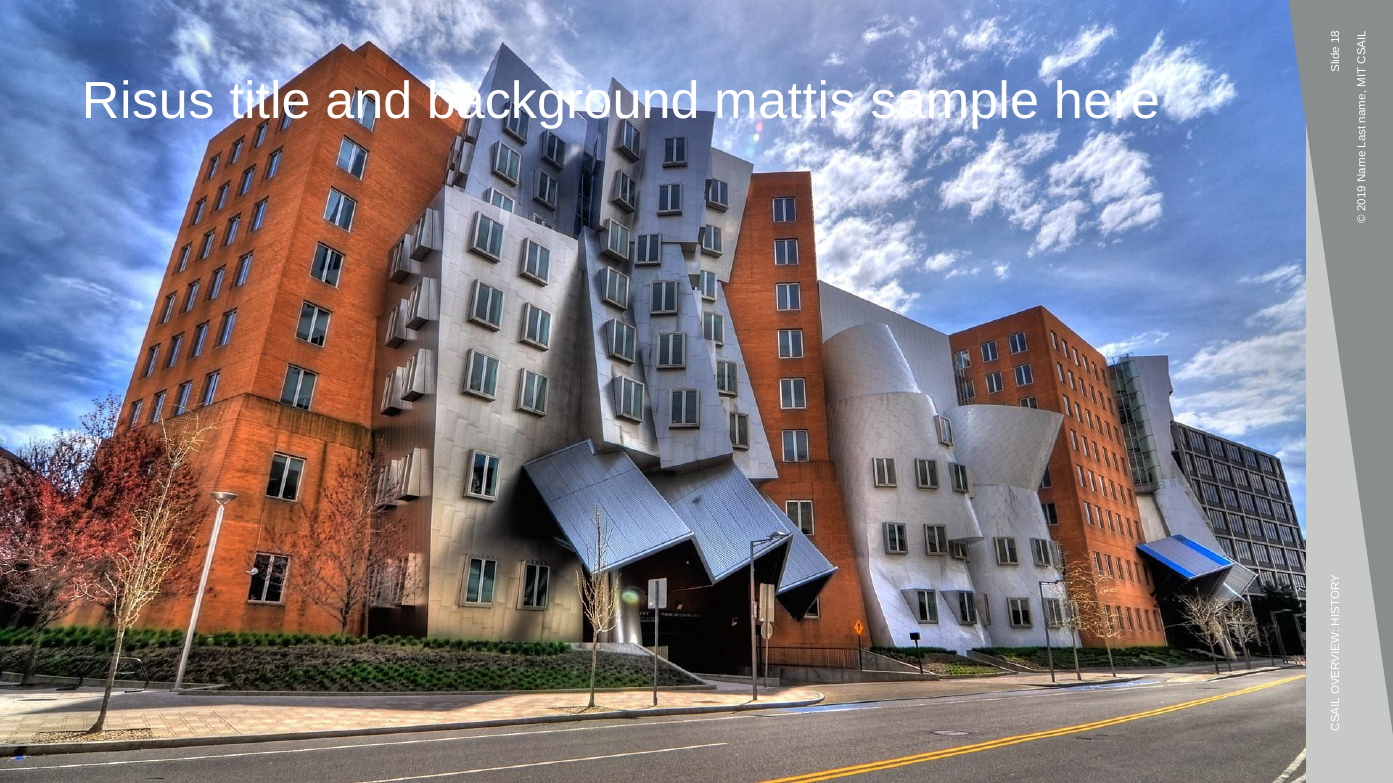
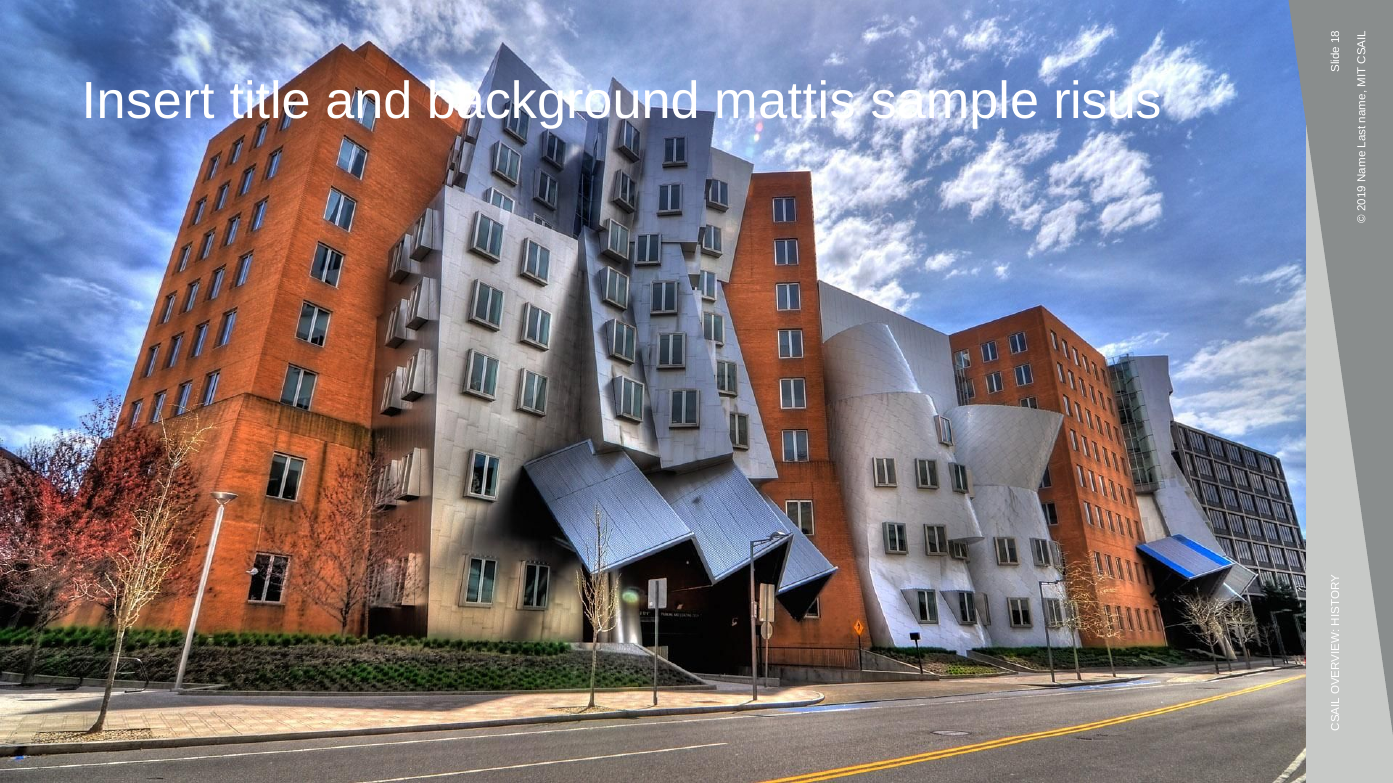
Risus: Risus -> Insert (148, 102)
here: here -> risus (1107, 102)
